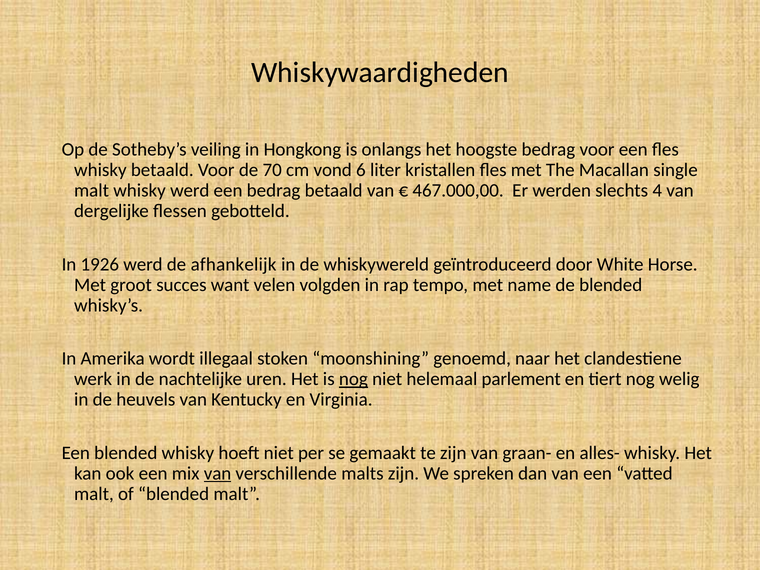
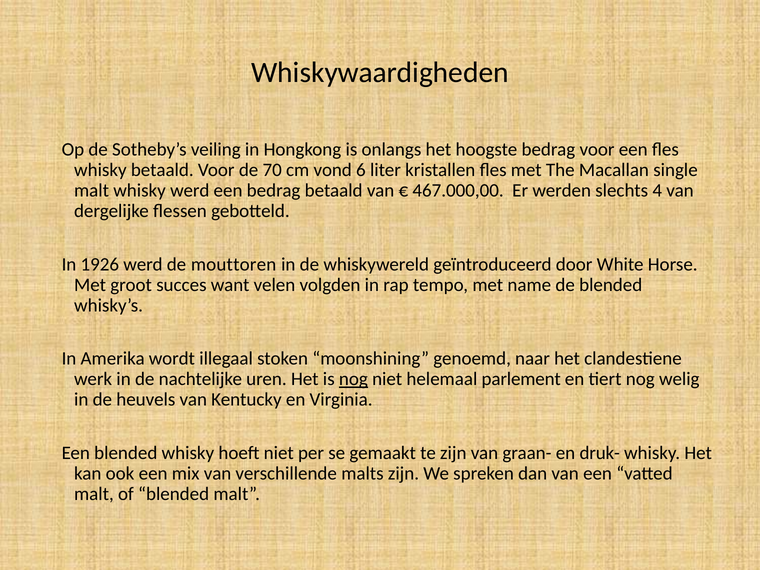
afhankelijk: afhankelijk -> mouttoren (234, 264)
alles-: alles- -> druk- (600, 453)
van underline: present -> none (218, 473)
